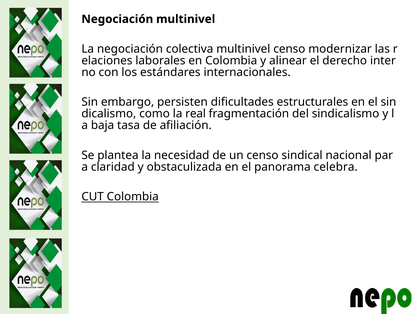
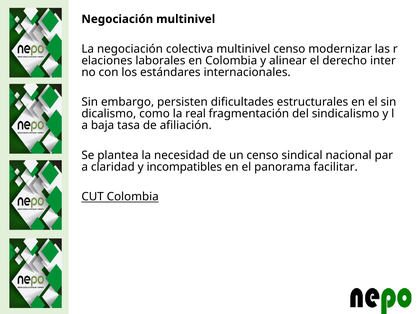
obstaculizada: obstaculizada -> incompatibles (184, 167)
celebra: celebra -> facilitar (336, 167)
